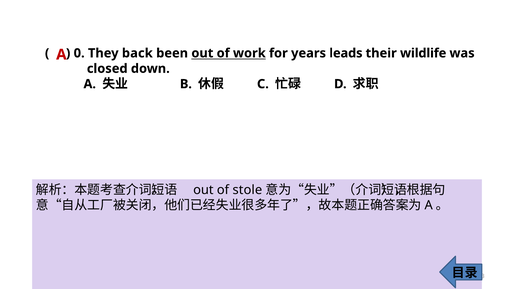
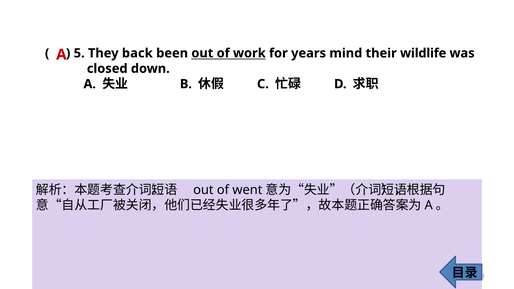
0: 0 -> 5 (79, 53)
leads: leads -> mind (346, 53)
stole: stole -> went (247, 190)
